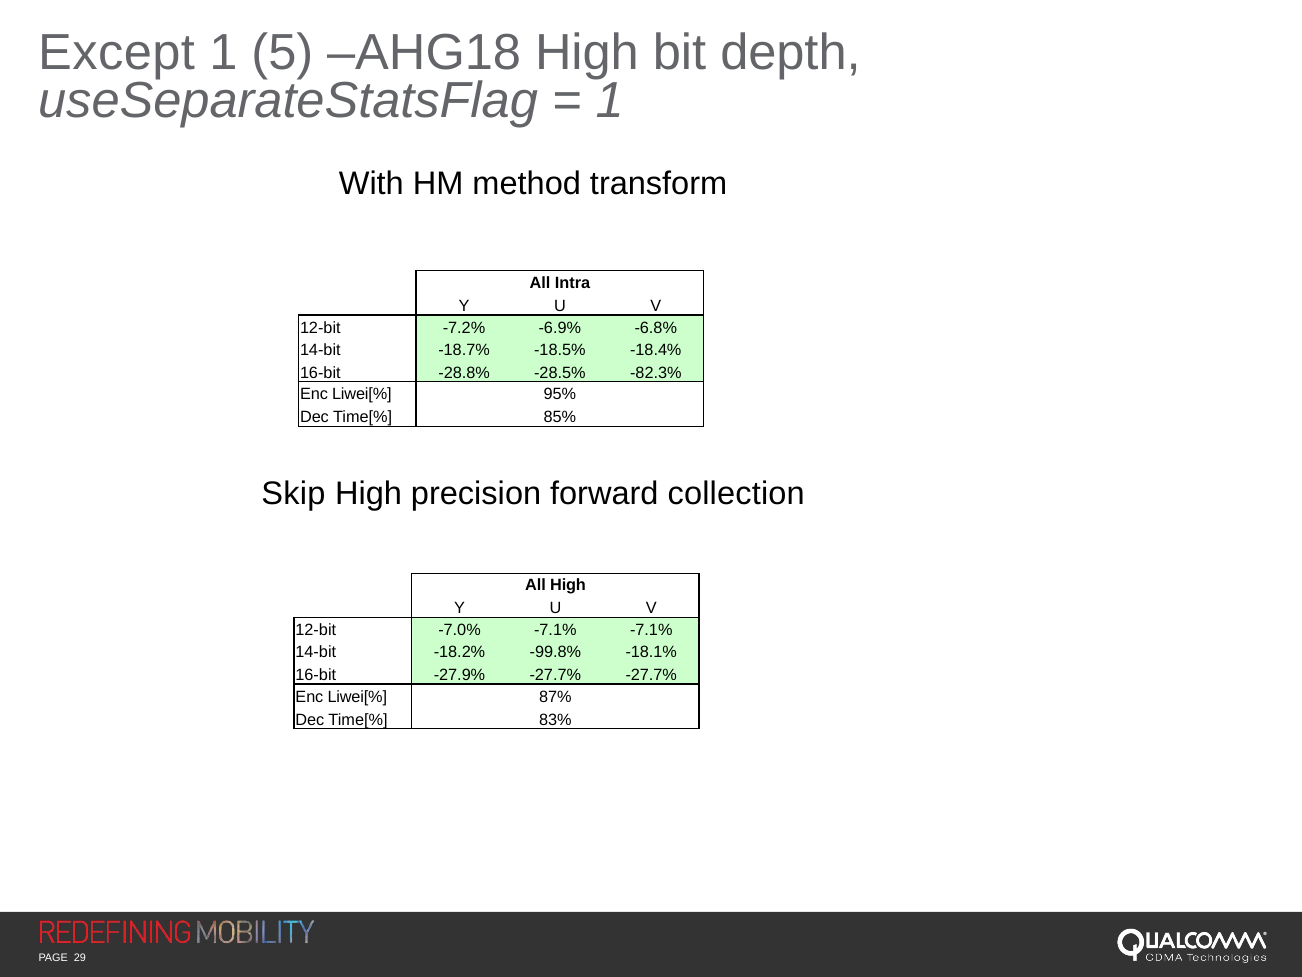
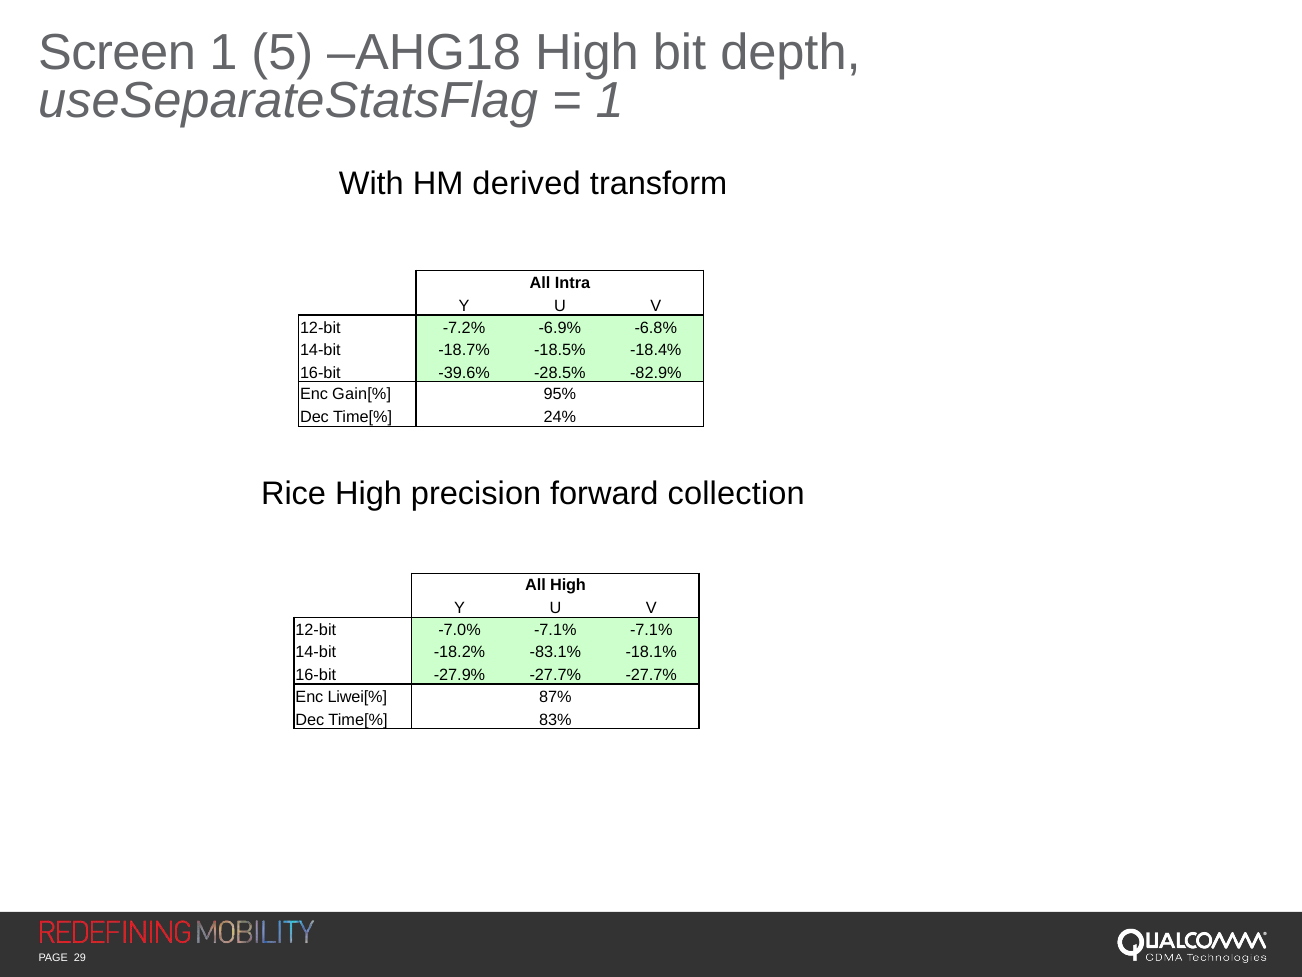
Except: Except -> Screen (117, 52)
method: method -> derived (527, 184)
-28.8%: -28.8% -> -39.6% (464, 373)
-82.3%: -82.3% -> -82.9% (656, 373)
Liwei[%: Liwei[% -> Gain[% (362, 394)
85%: 85% -> 24% (560, 417)
Skip: Skip -> Rice (294, 494)
-99.8%: -99.8% -> -83.1% (555, 652)
